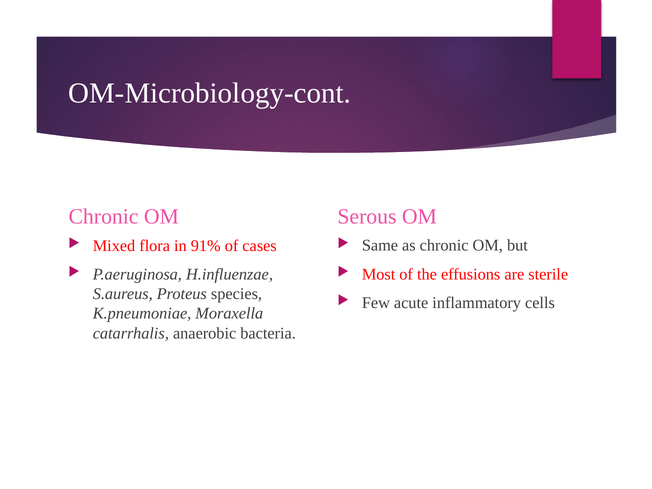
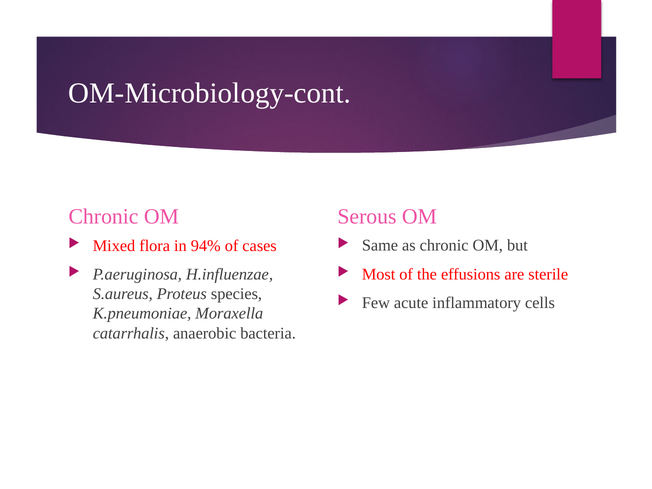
91%: 91% -> 94% (206, 246)
